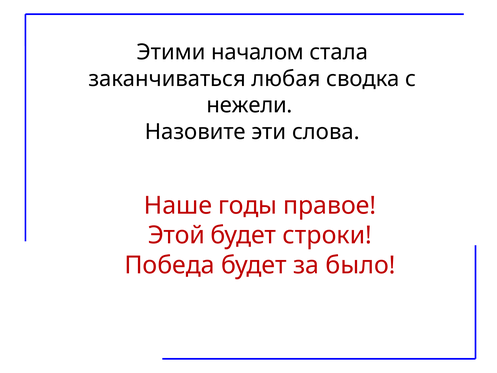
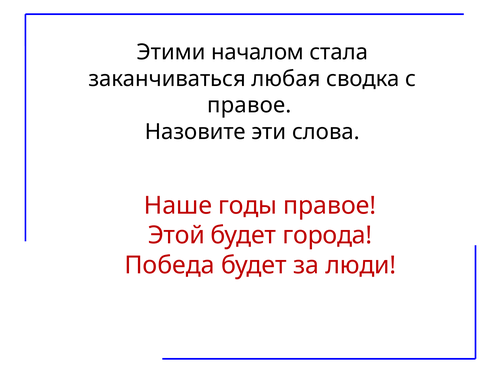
нежели: нежели -> правое (249, 105)
строки: строки -> города (327, 235)
было: было -> люди (361, 265)
